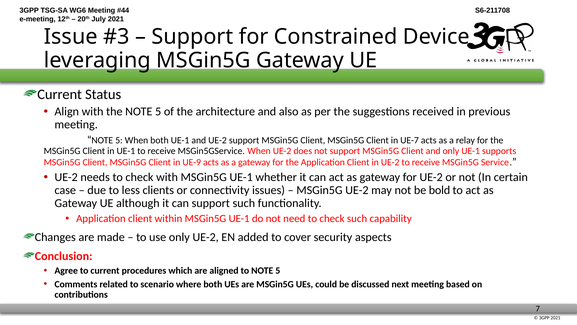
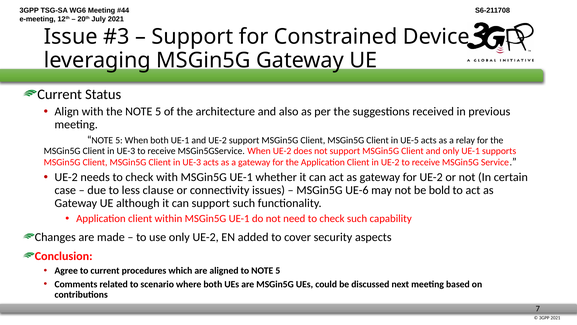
UE-7: UE-7 -> UE-5 (410, 140)
UE-1: UE-1 -> UE-3 (126, 151)
UE-9: UE-9 -> UE-3 (192, 162)
clients: clients -> clause (158, 190)
MSGin5G UE-2: UE-2 -> UE-6 (357, 190)
